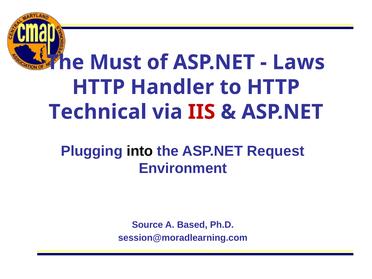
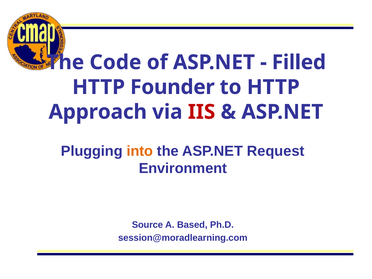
Must: Must -> Code (115, 62)
Laws: Laws -> Filled (299, 62)
Handler: Handler -> Founder (172, 87)
Technical: Technical -> Approach (98, 112)
into colour: black -> orange (140, 151)
